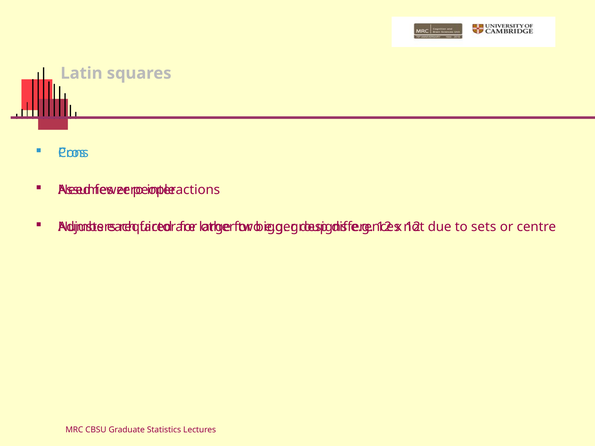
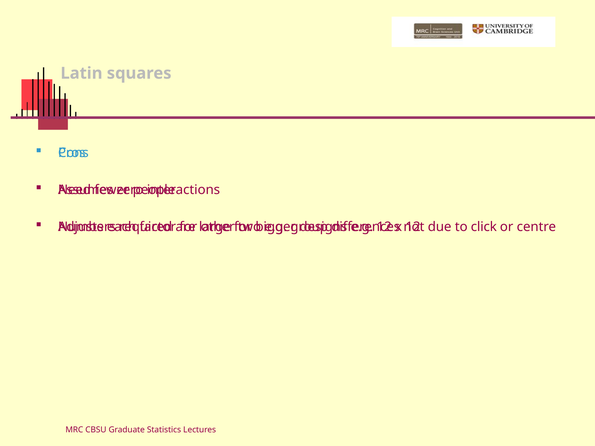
sets: sets -> click (484, 227)
